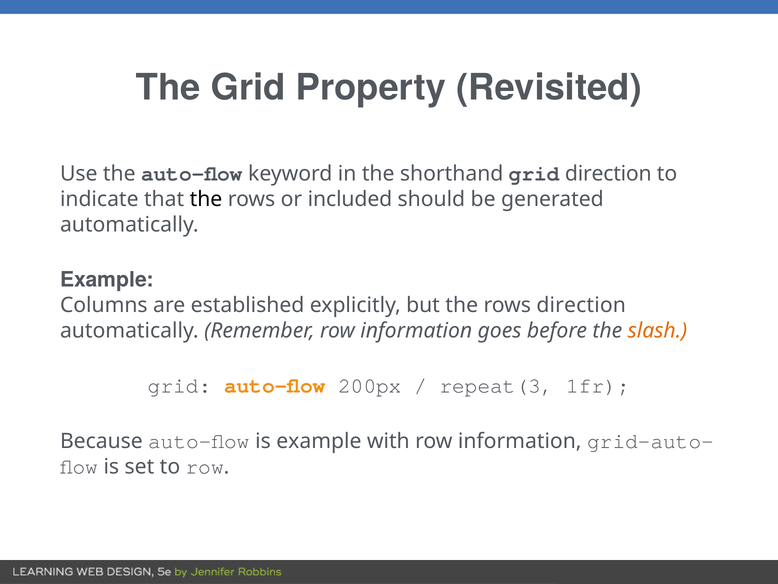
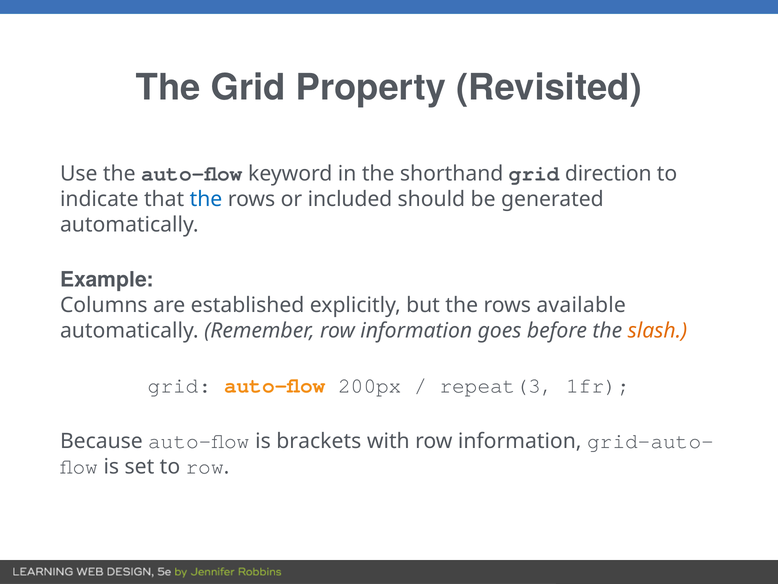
the colour: black -> blue (206, 199)
rows direction: direction -> available (581, 305)
is example: example -> brackets (319, 441)
